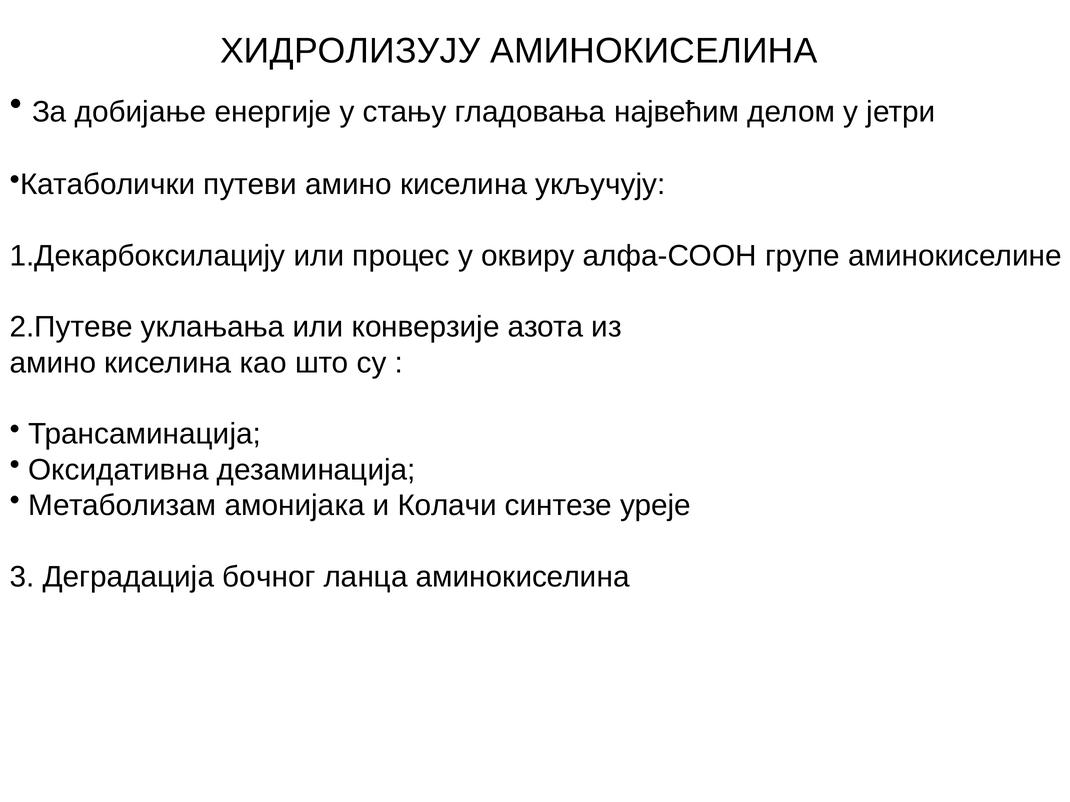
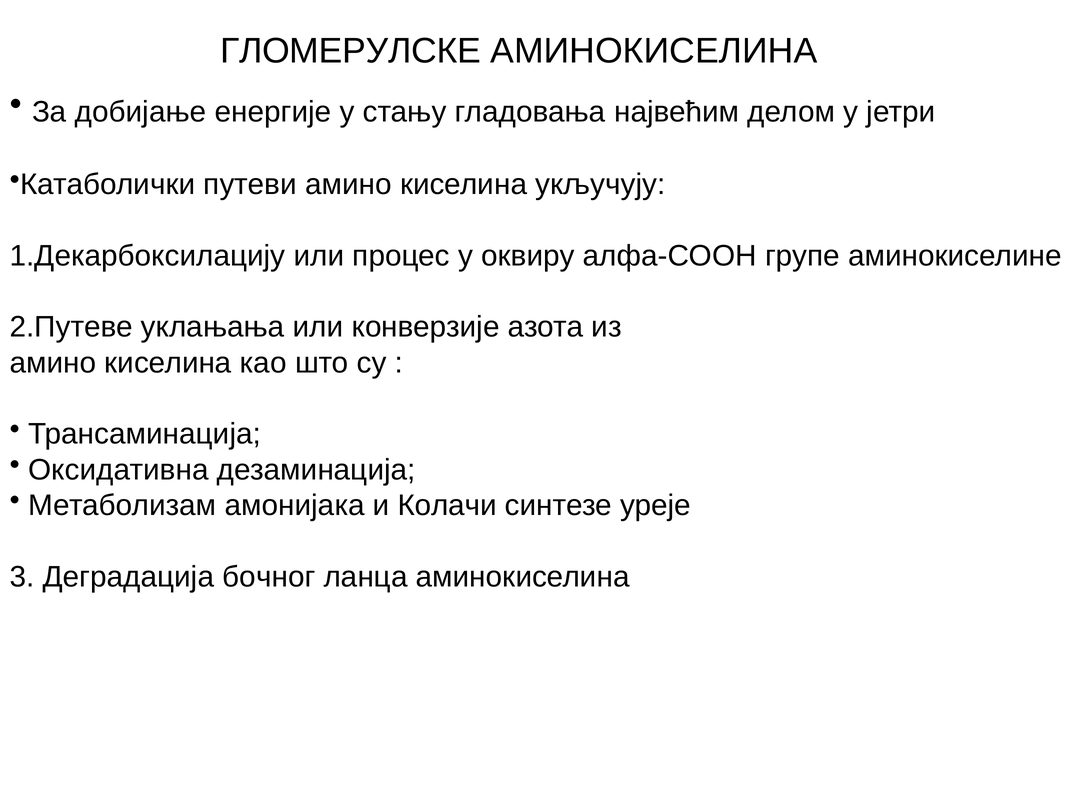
ХИДРОЛИЗУЈУ: ХИДРОЛИЗУЈУ -> ГЛОМЕРУЛСКЕ (350, 51)
